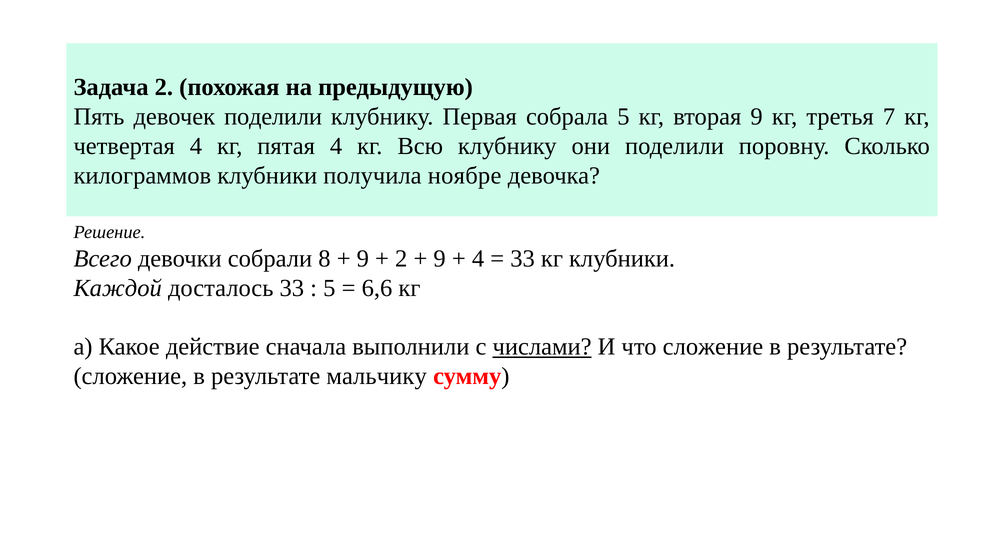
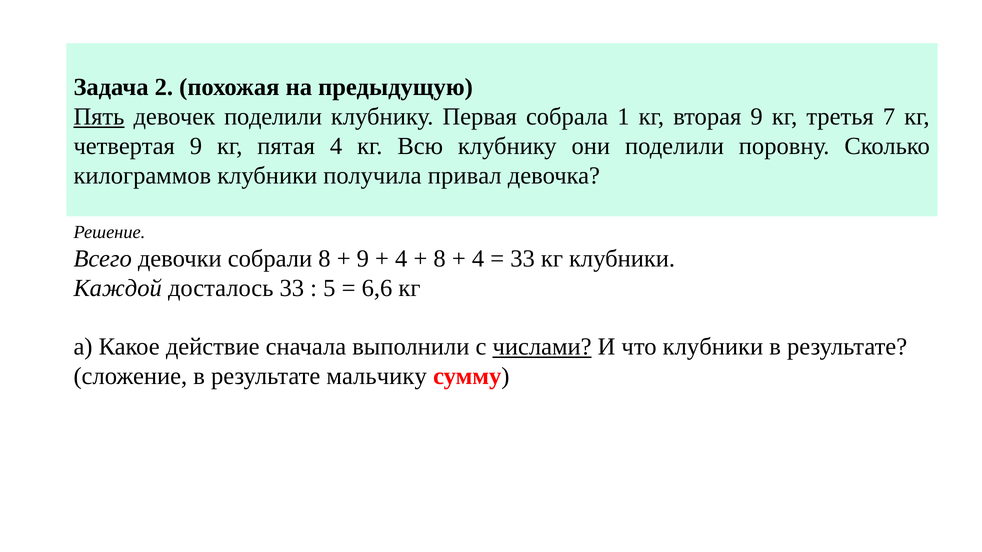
Пять underline: none -> present (99, 117)
собрала 5: 5 -> 1 (623, 117)
четвертая 4: 4 -> 9 (196, 146)
ноябре: ноябре -> привал (465, 176)
2: 2 -> 4 (401, 259)
9: 9 -> 8 (440, 259)
что сложение: сложение -> клубники (713, 347)
